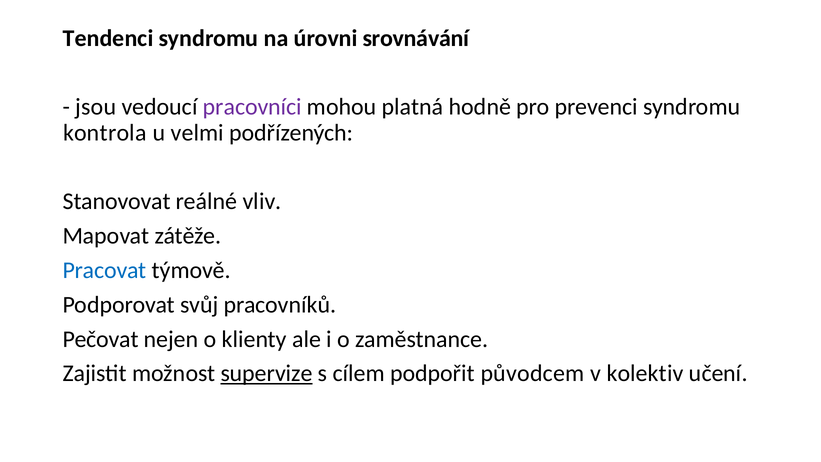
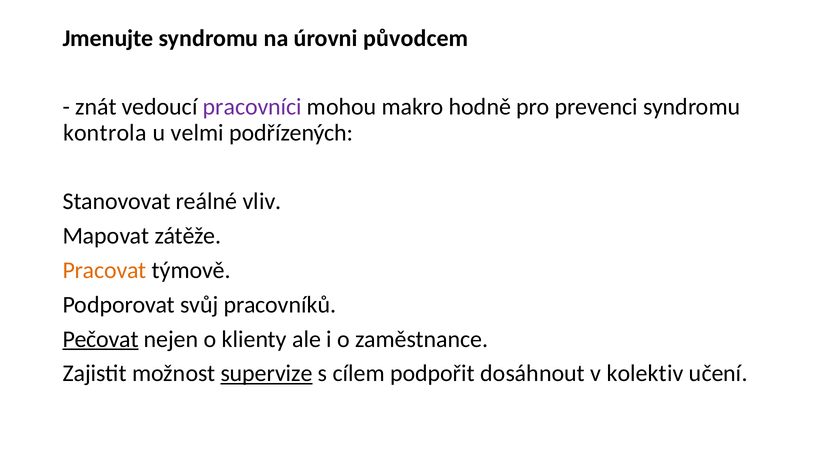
Tendenci: Tendenci -> Jmenujte (108, 38)
srovnávání: srovnávání -> původcem (416, 38)
jsou: jsou -> znát (96, 107)
platná: platná -> makro (413, 107)
Pracovat colour: blue -> orange (105, 270)
Pečovat underline: none -> present (101, 339)
původcem: původcem -> dosáhnout (533, 373)
